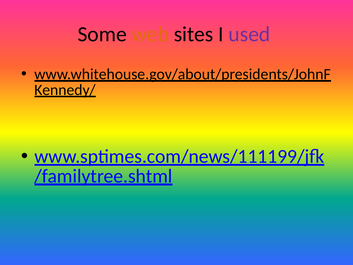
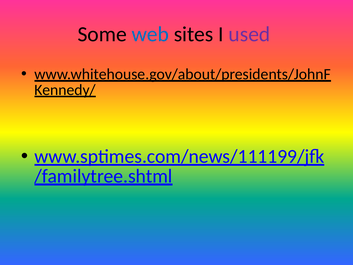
web colour: orange -> blue (150, 34)
